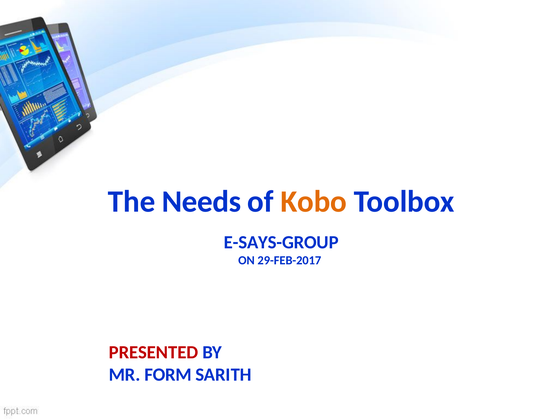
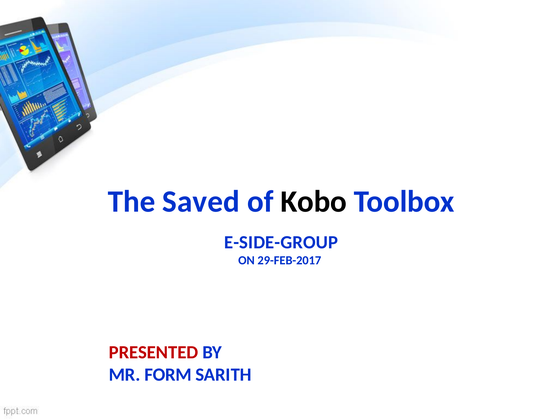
Needs: Needs -> Saved (201, 201)
Kobo colour: orange -> black (314, 201)
E-SAYS-GROUP: E-SAYS-GROUP -> E-SIDE-GROUP (281, 242)
